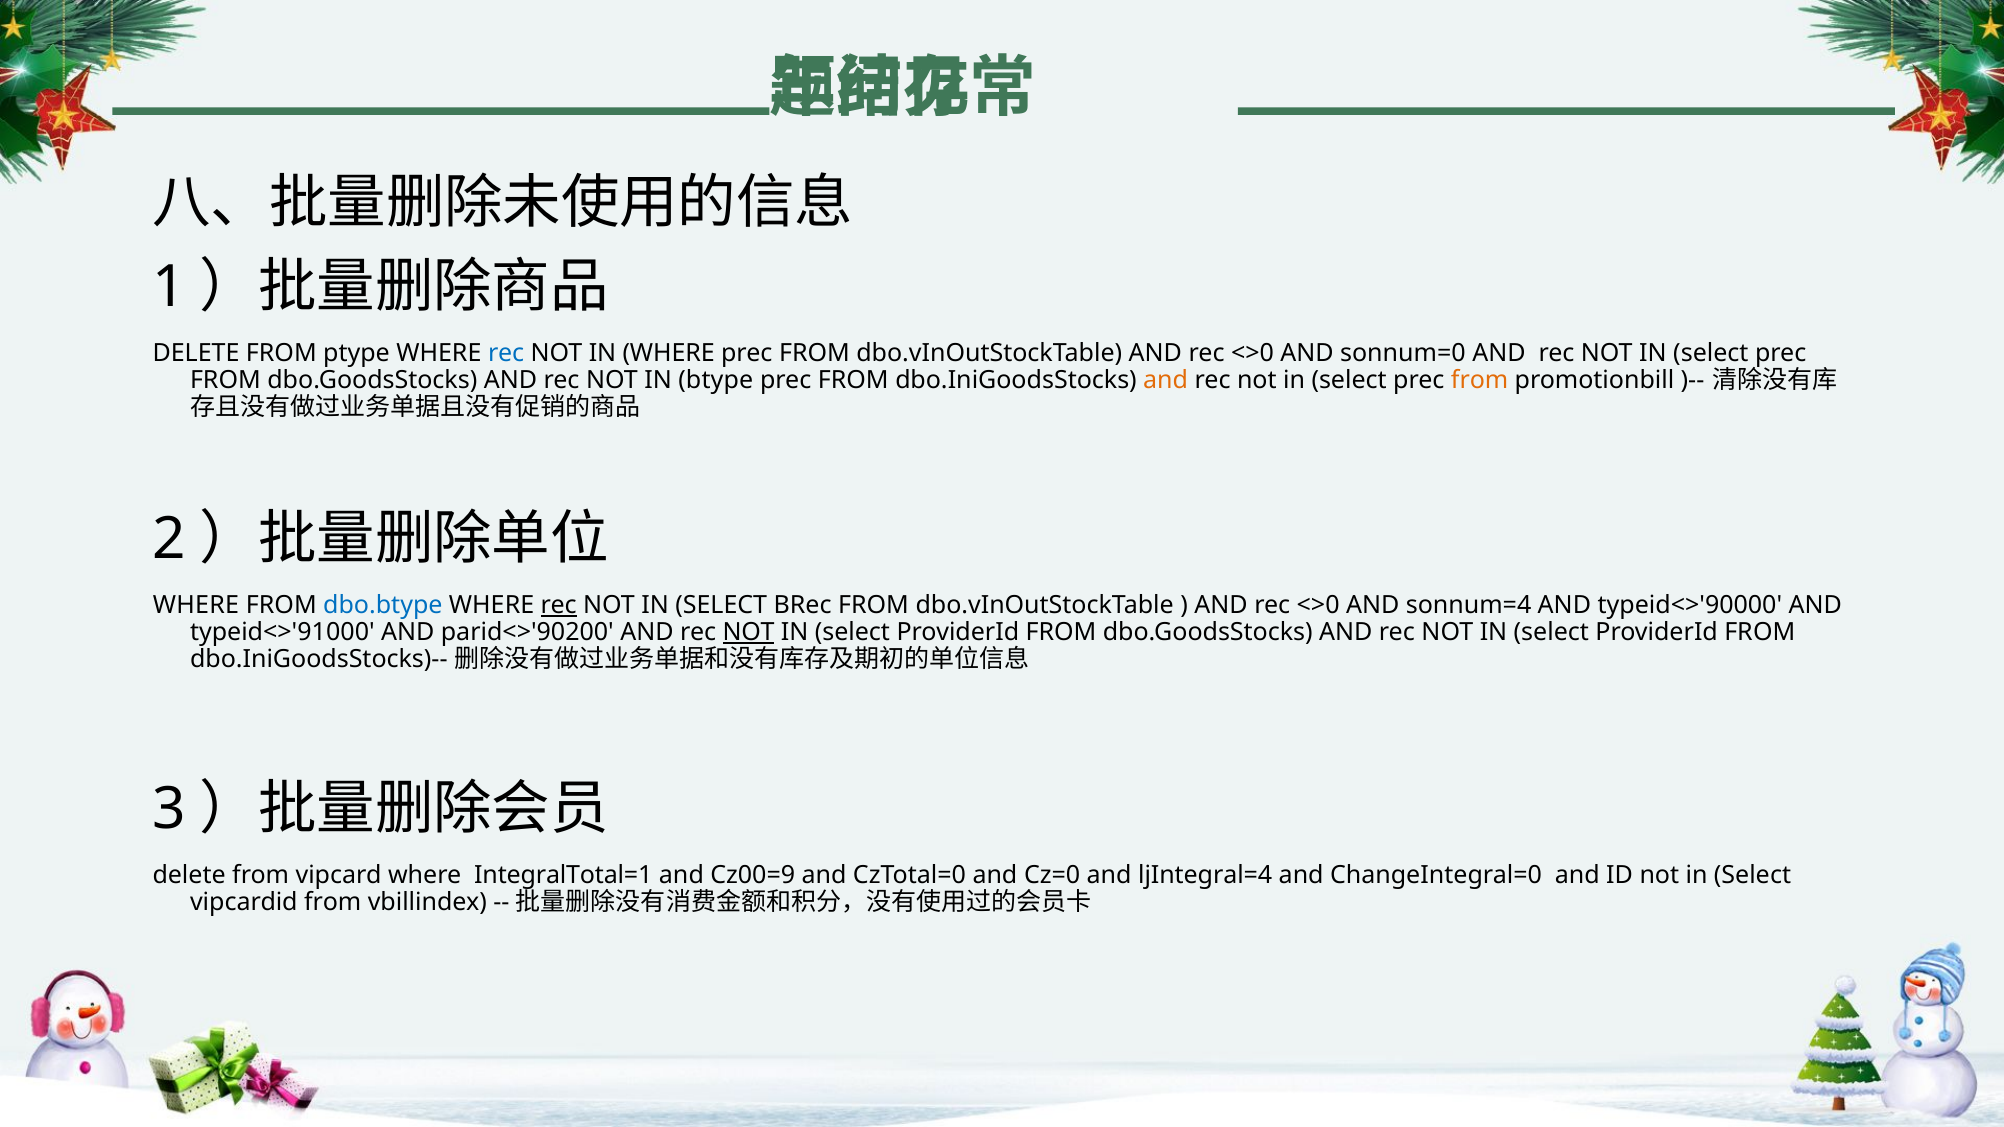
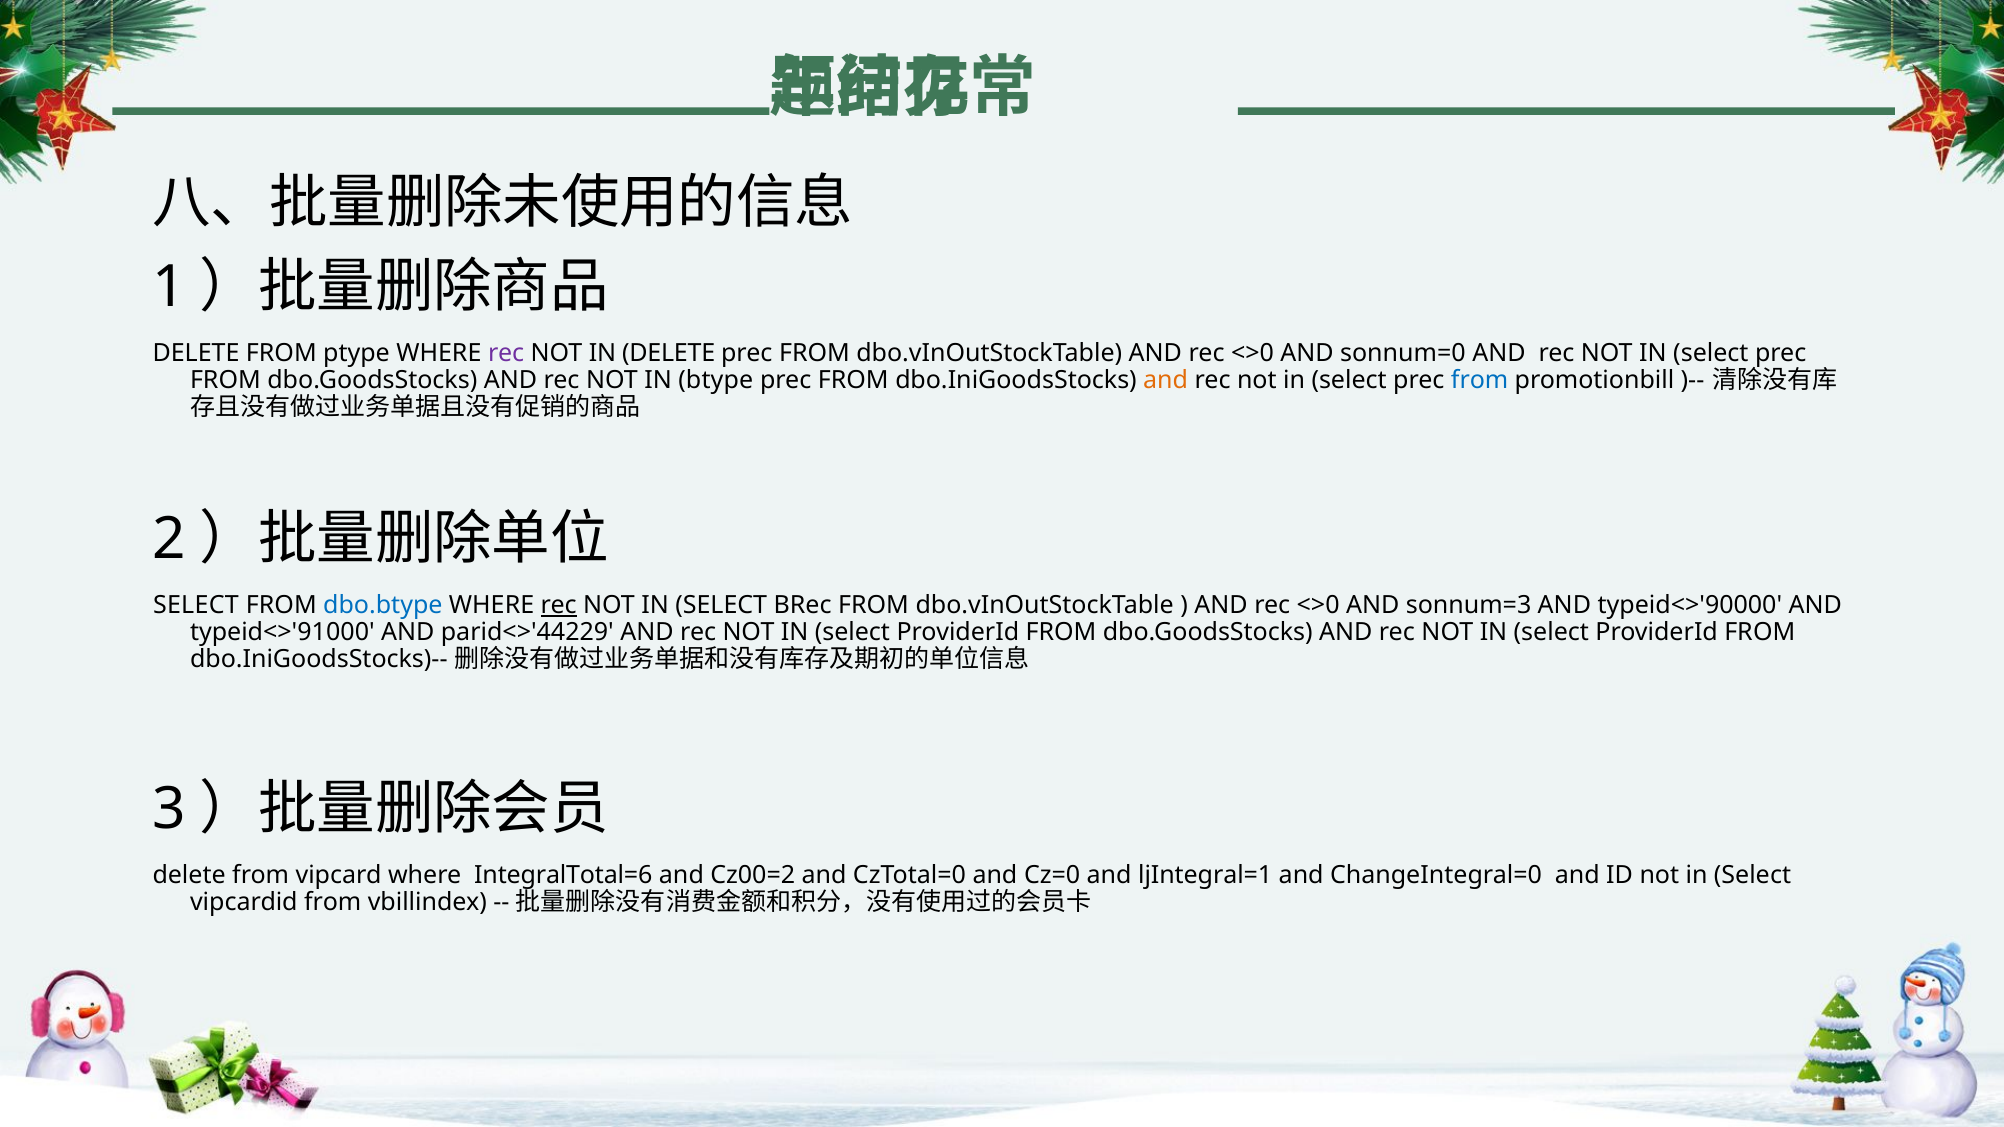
rec colour: blue -> purple (506, 353)
IN WHERE: WHERE -> DELETE (669, 353)
from colour: orange -> blue (1480, 380)
WHERE: WHERE -> SELECT (196, 605)
sonnum=4: sonnum=4 -> sonnum=3 (1469, 605)
parid<>'90200: parid<>'90200 -> parid<>'44229 (527, 633)
NOT underline: present -> none (749, 633)
IntegralTotal=1: IntegralTotal=1 -> IntegralTotal=6 (563, 876)
Cz00=9: Cz00=9 -> Cz00=2 (753, 876)
ljIntegral=4: ljIntegral=4 -> ljIntegral=1 (1205, 876)
